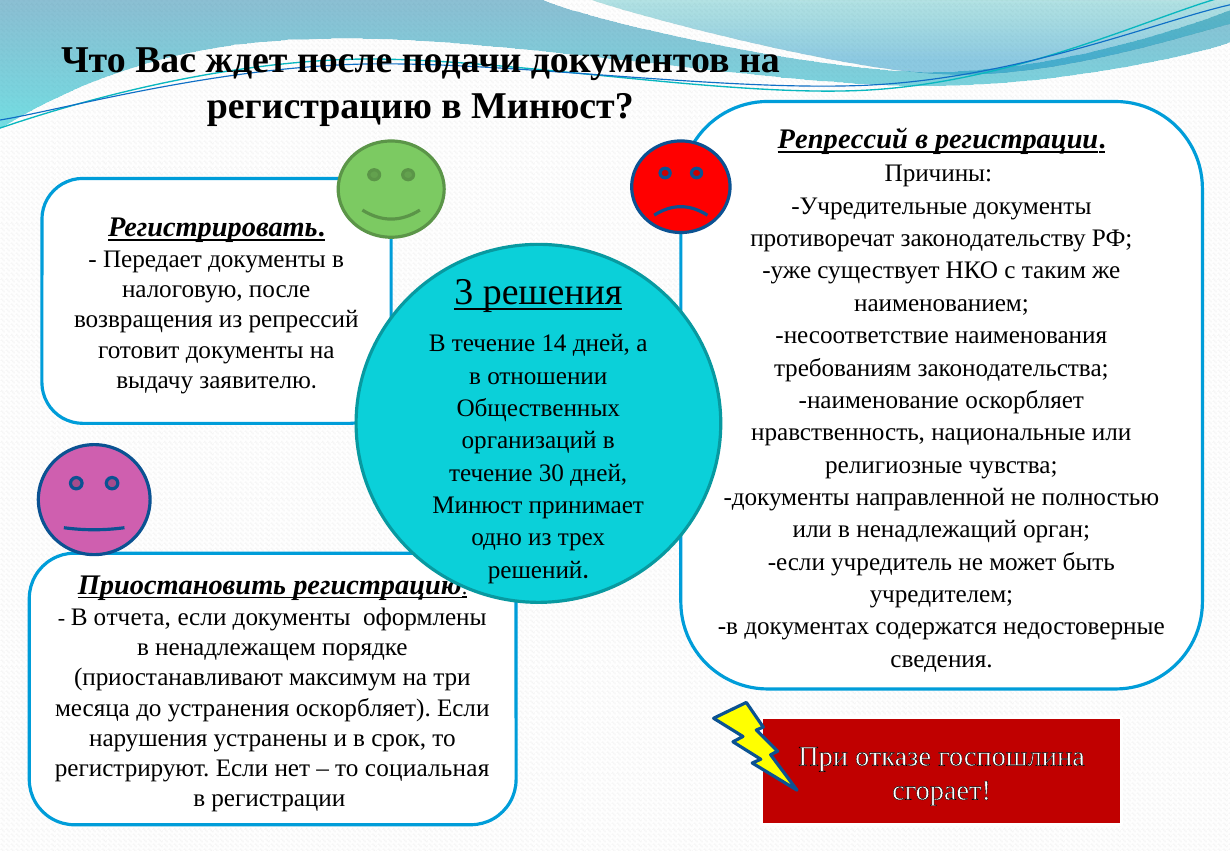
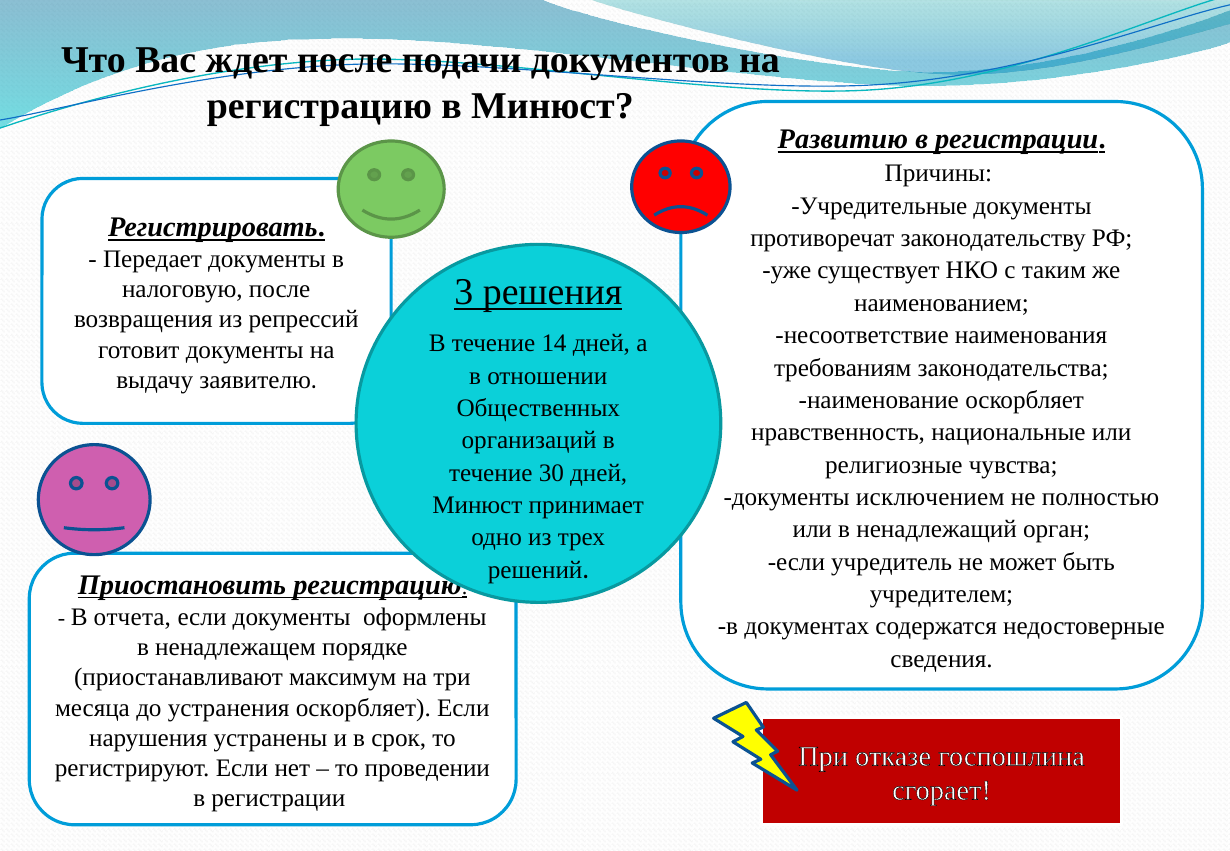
Репрессий: Репрессий -> Развитию (843, 140)
направленной: направленной -> исключением (930, 497)
социальная: социальная -> проведении (427, 769)
